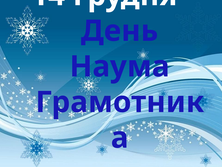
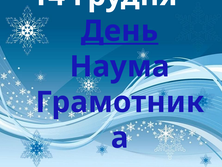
День underline: none -> present (120, 31)
